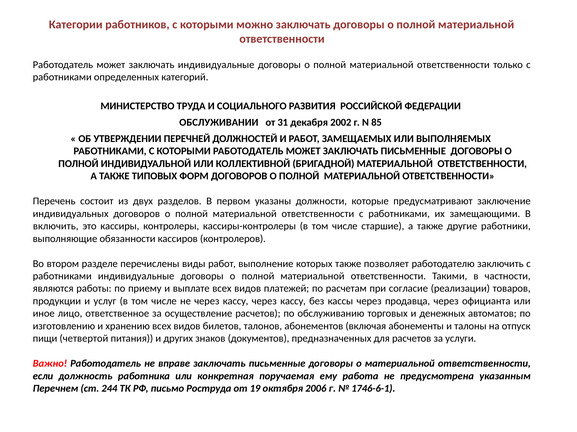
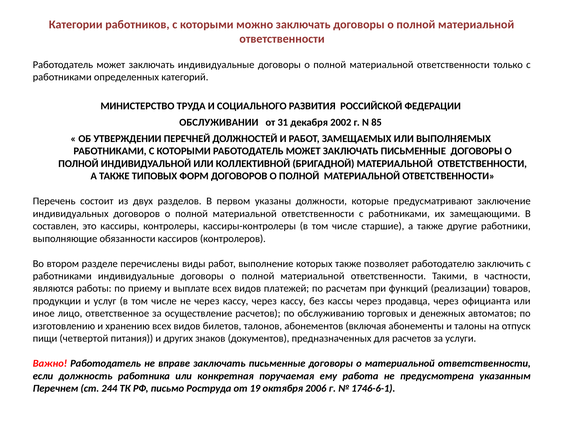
включить: включить -> составлен (56, 226)
согласие: согласие -> функций (408, 289)
